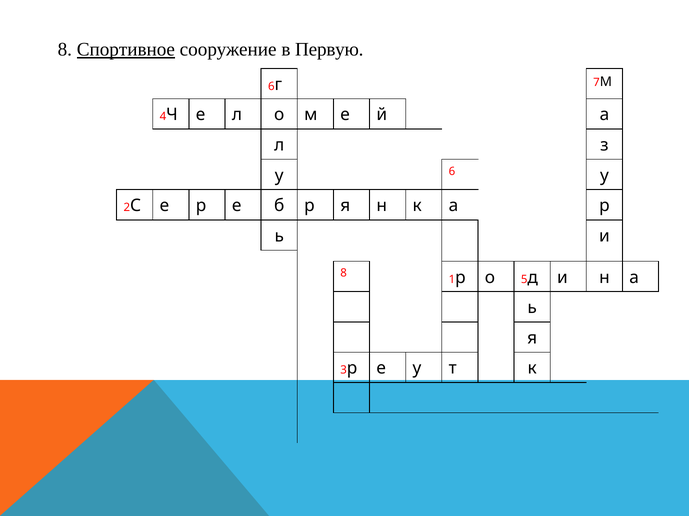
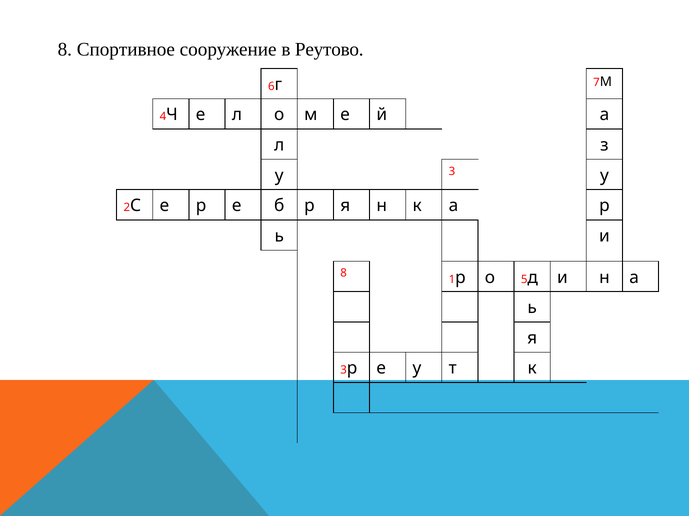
Спортивное underline: present -> none (126, 50)
Первую: Первую -> Реутово (329, 50)
у 6: 6 -> 3 (452, 171)
